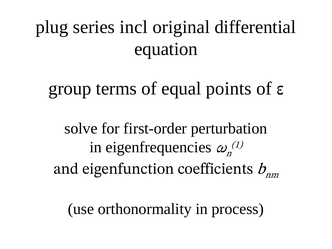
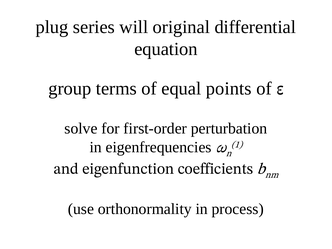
incl: incl -> will (134, 27)
